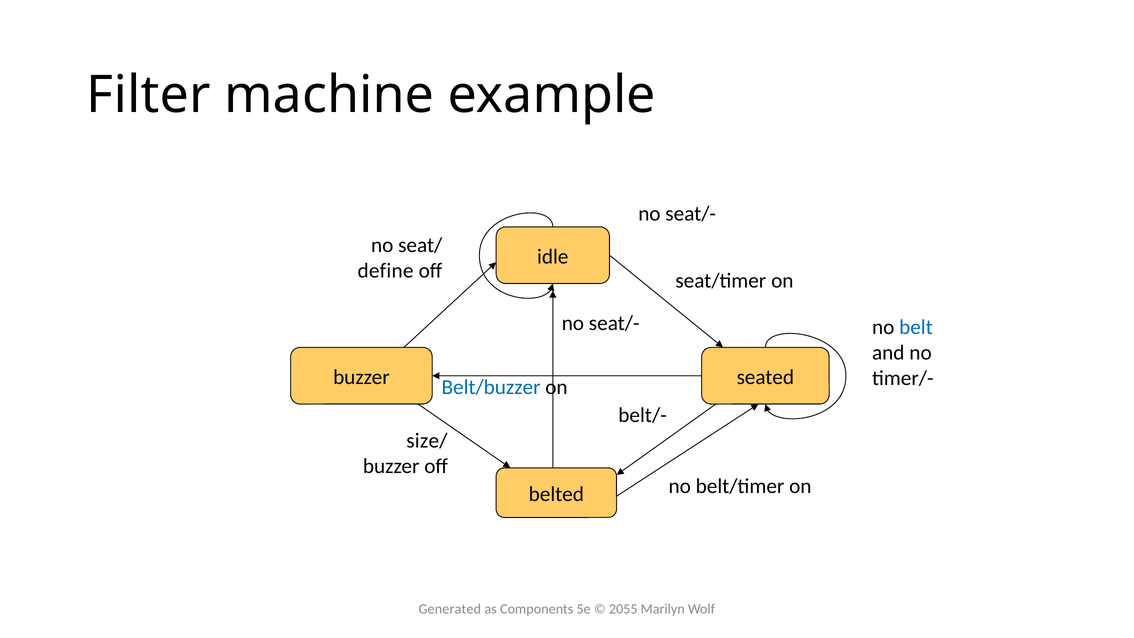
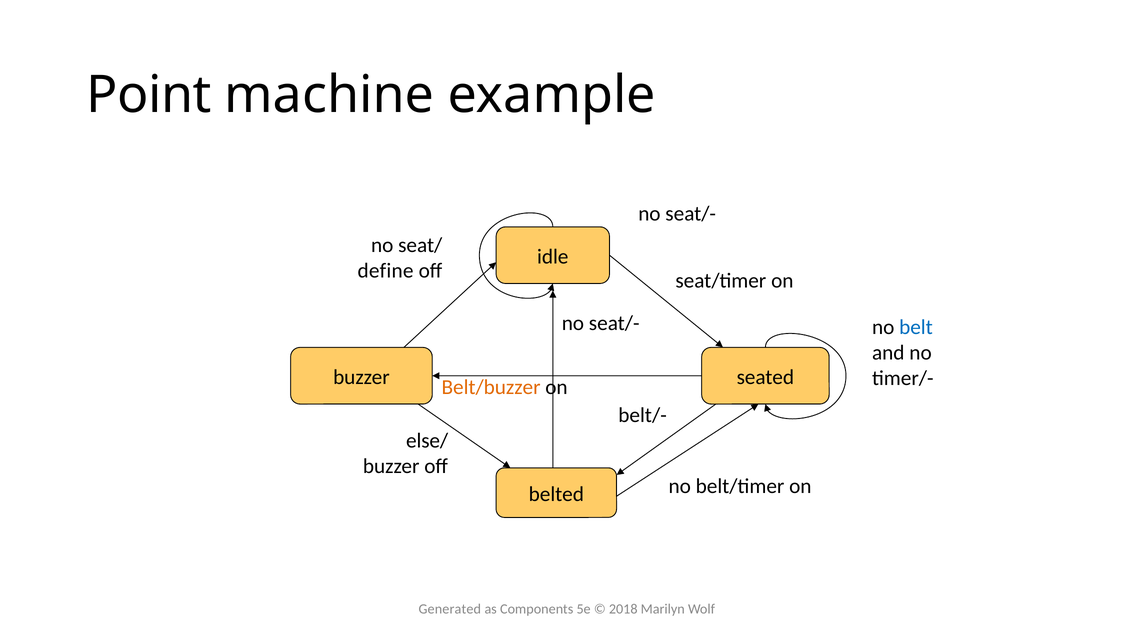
Filter: Filter -> Point (149, 95)
Belt/buzzer colour: blue -> orange (491, 387)
size/: size/ -> else/ (427, 440)
2055: 2055 -> 2018 (623, 609)
